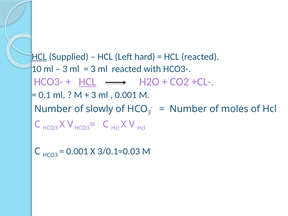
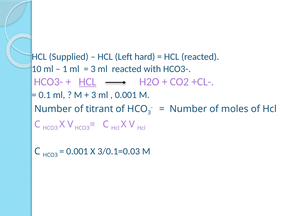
HCL underline: present -> none (39, 57)
3: 3 -> 1 (65, 69)
slowly: slowly -> titrant (99, 109)
